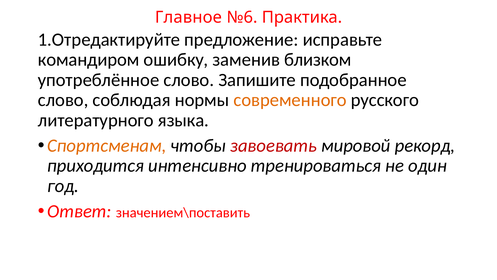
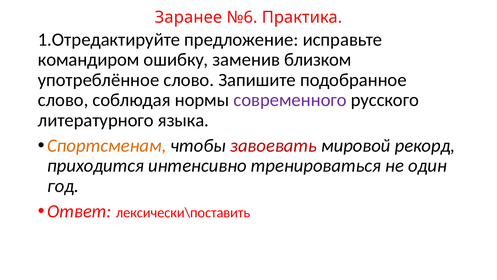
Главное: Главное -> Заранее (188, 17)
современного colour: orange -> purple (290, 100)
значением\поставить: значением\поставить -> лексически\поставить (183, 212)
